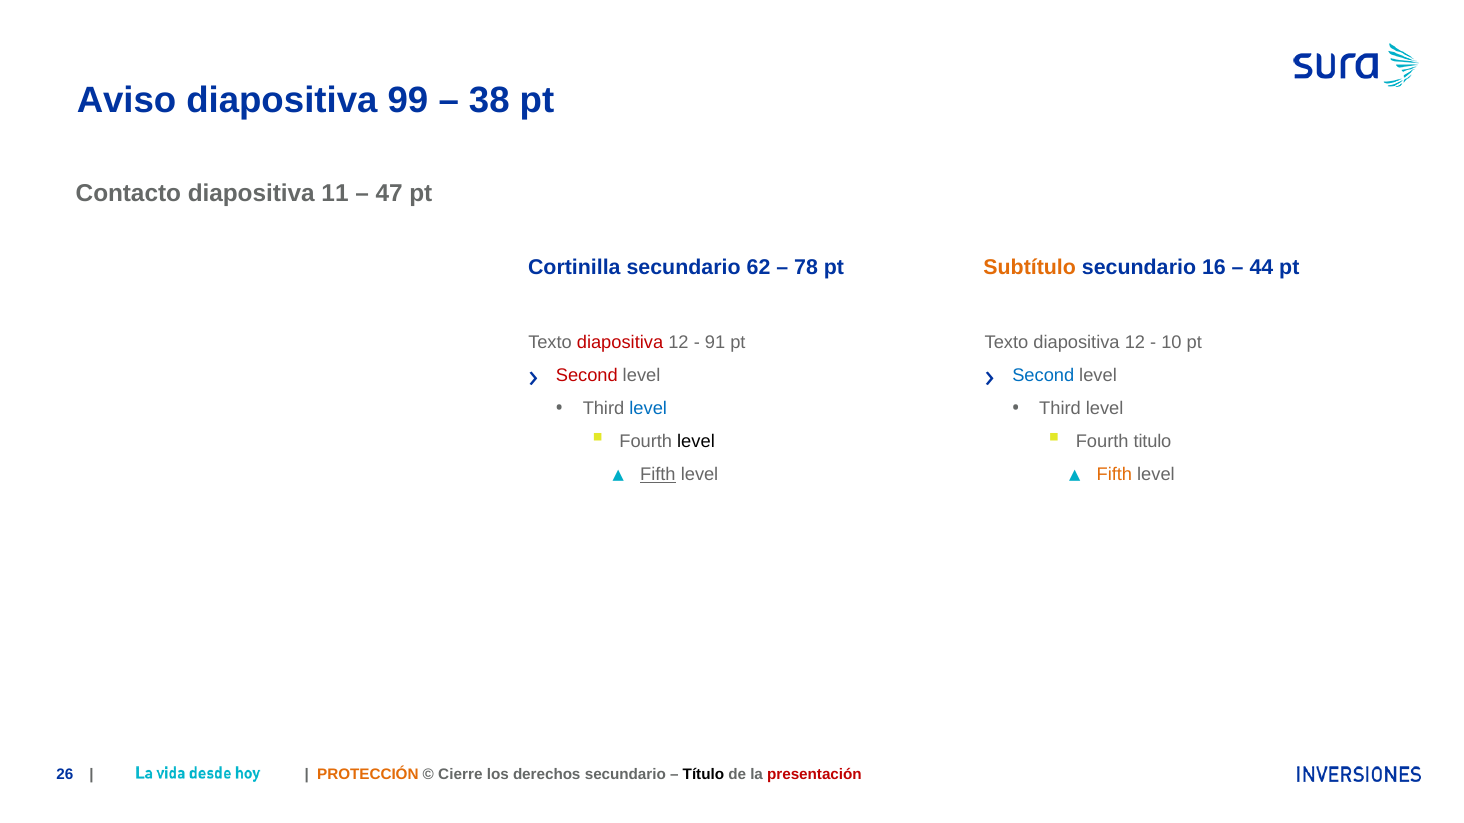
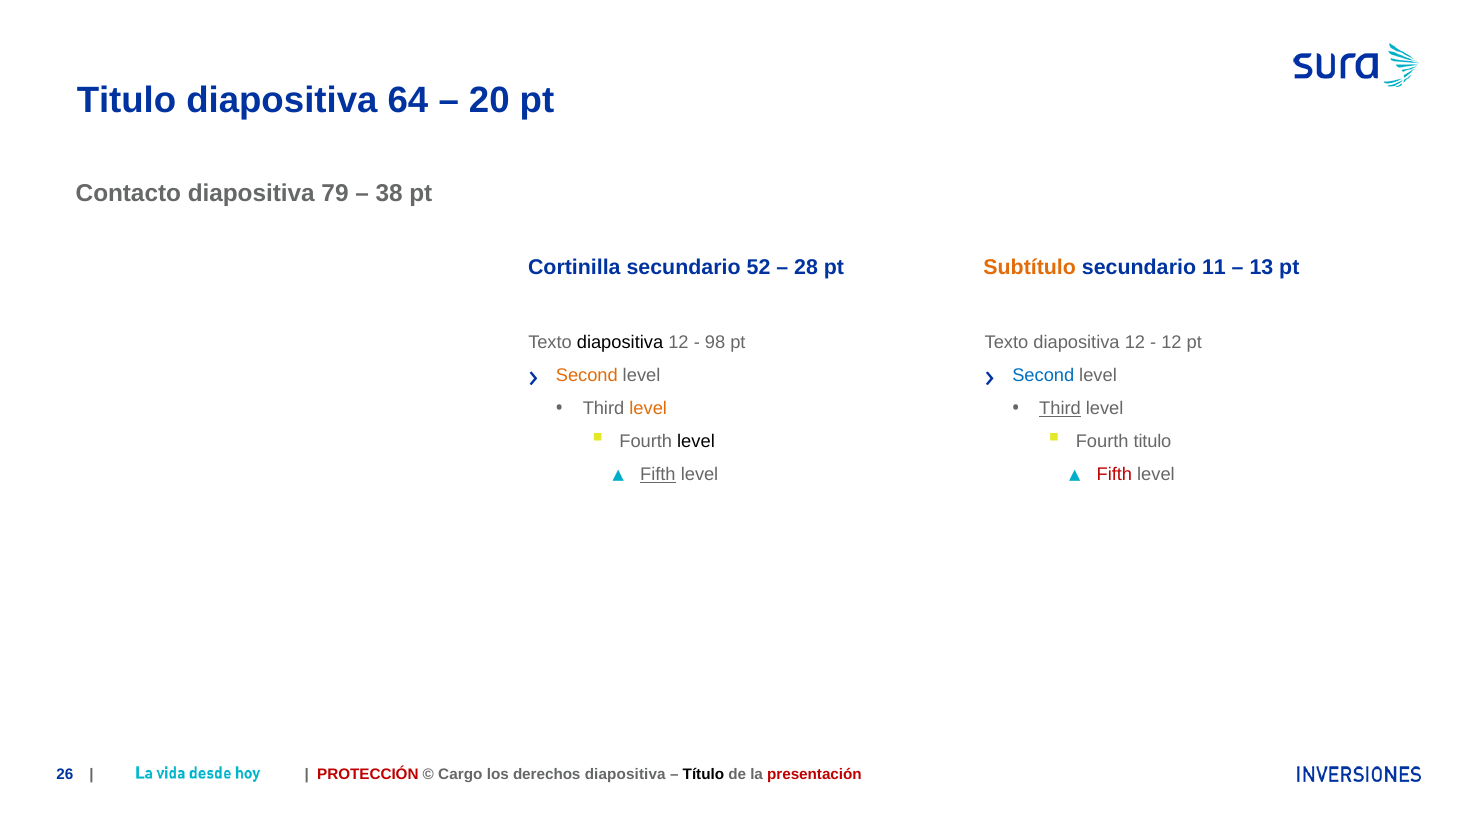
Aviso: Aviso -> Titulo (126, 100)
99: 99 -> 64 (408, 100)
38: 38 -> 20 (489, 100)
11: 11 -> 79 (335, 194)
47: 47 -> 38 (389, 194)
62: 62 -> 52 (759, 268)
78: 78 -> 28 (806, 268)
16: 16 -> 11 (1214, 268)
44: 44 -> 13 (1261, 268)
diapositiva colour: red -> black (620, 343)
91: 91 -> 98 (715, 343)
10: 10 -> 12 (1171, 343)
Second colour: red -> orange (587, 376)
level colour: blue -> orange (648, 409)
Third underline: none -> present (1060, 409)
Fifth colour: orange -> red (1114, 475)
PROTECCIÓN colour: orange -> red (368, 775)
Cierre: Cierre -> Cargo (460, 775)
derechos secundario: secundario -> diapositiva (625, 775)
